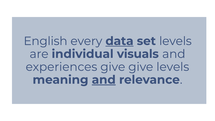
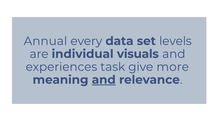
English: English -> Annual (45, 41)
data underline: present -> none (119, 41)
experiences give: give -> task (113, 67)
give levels: levels -> more (173, 67)
